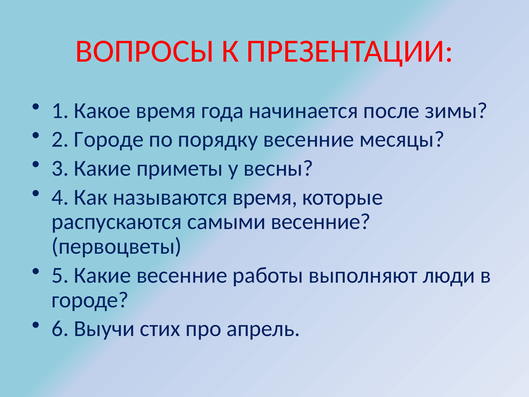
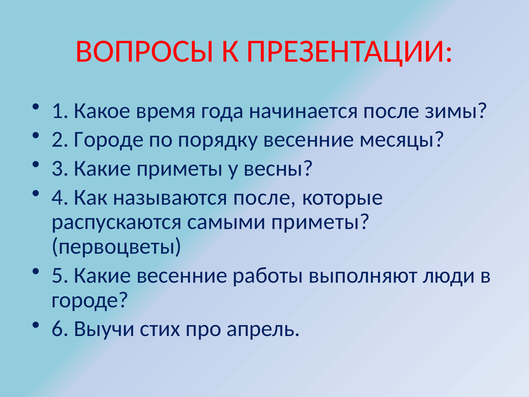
называются время: время -> после (265, 197)
самыми весенние: весенние -> приметы (321, 222)
